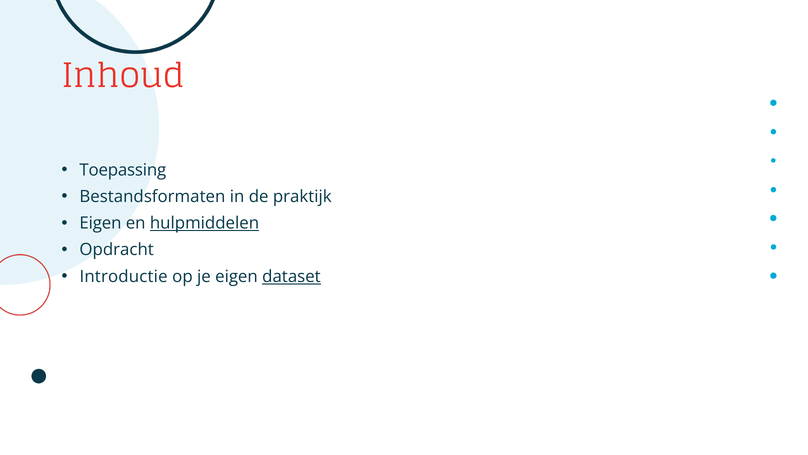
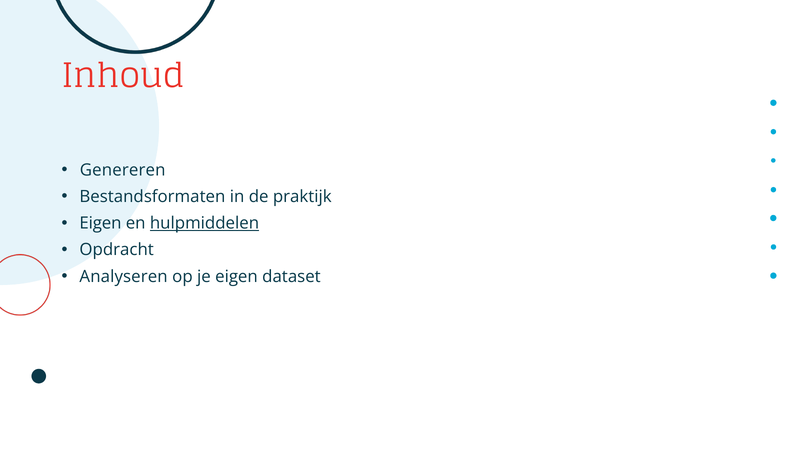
Toepassing: Toepassing -> Genereren (123, 170)
Introductie: Introductie -> Analyseren (124, 276)
dataset underline: present -> none (291, 276)
